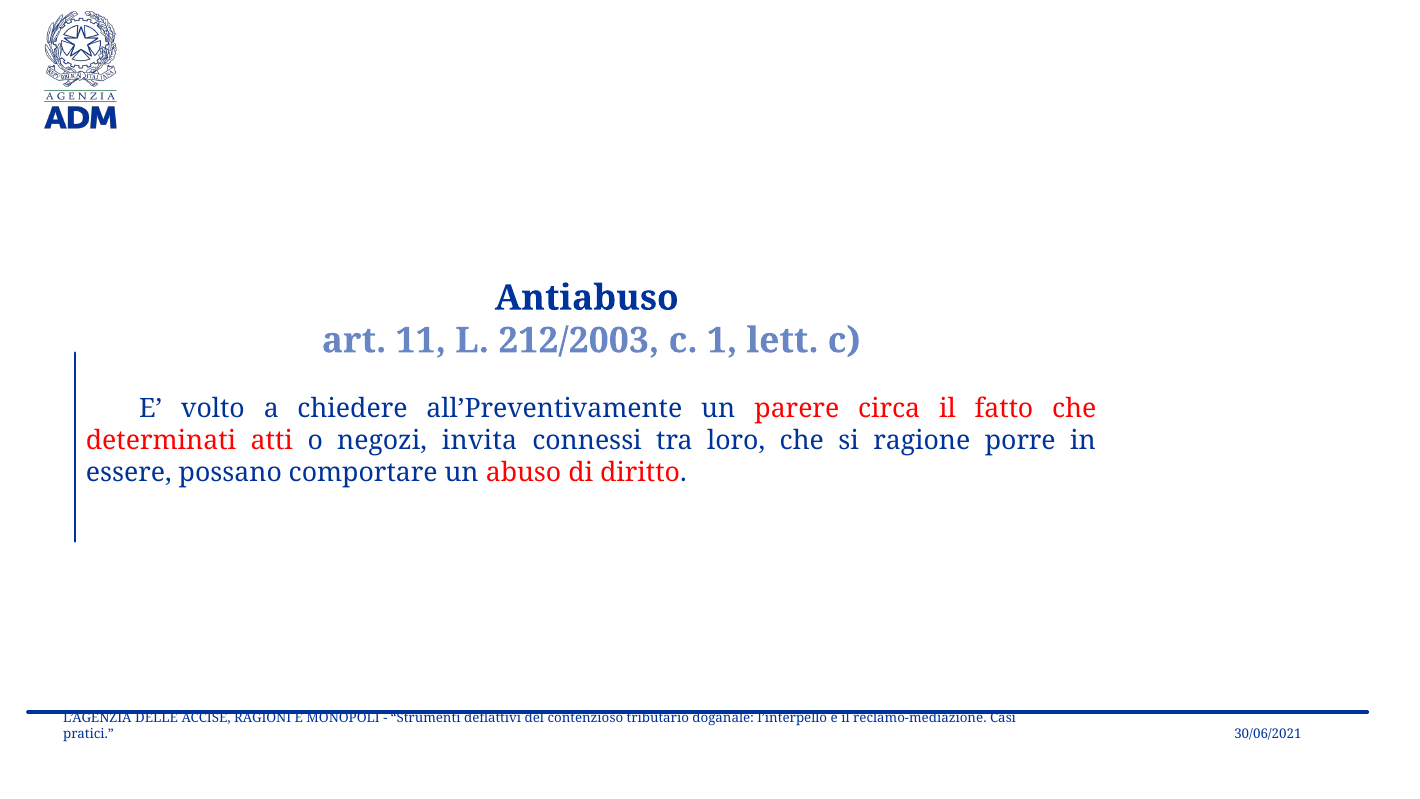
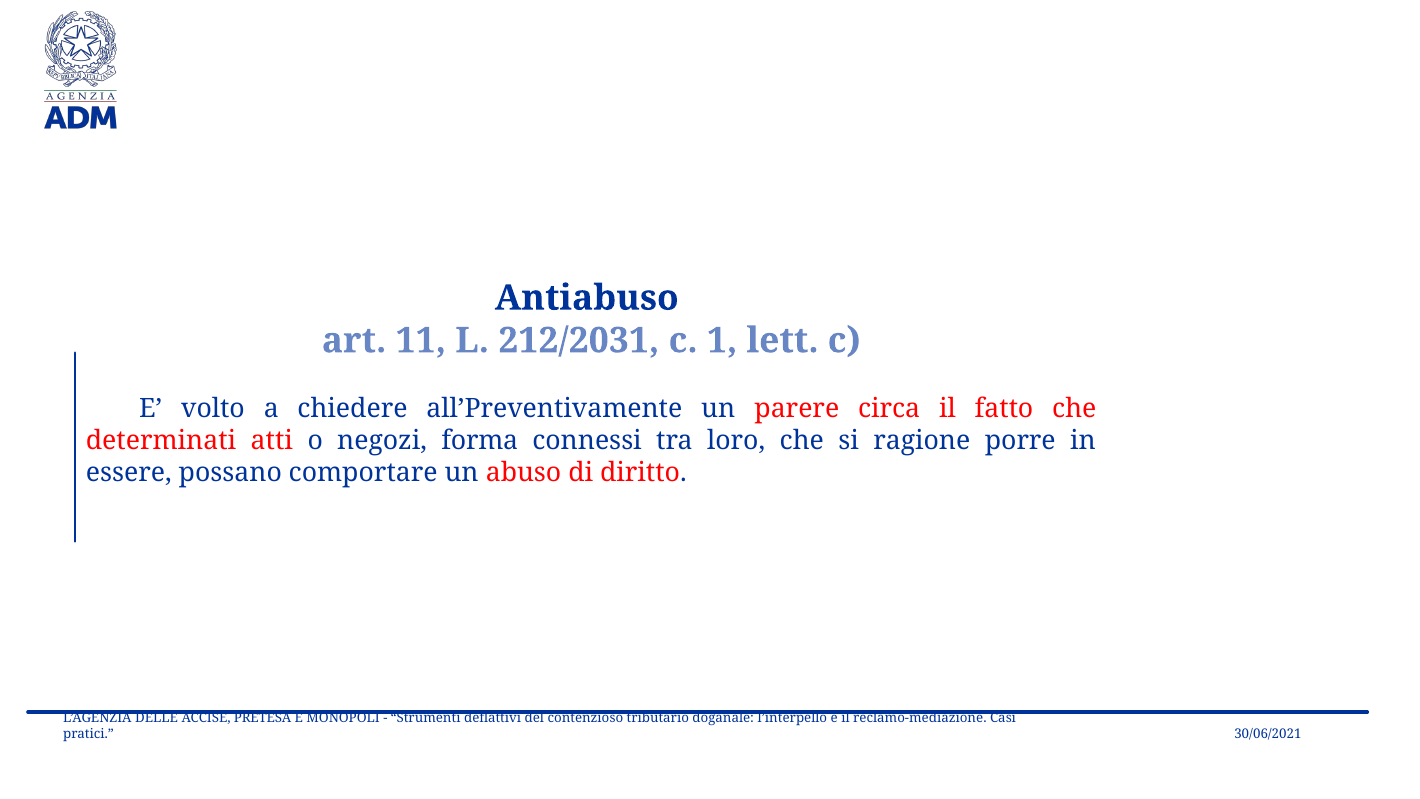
212/2003: 212/2003 -> 212/2031 (579, 340)
invita: invita -> forma (480, 441)
RAGIONI: RAGIONI -> PRETESA (263, 718)
